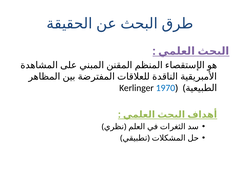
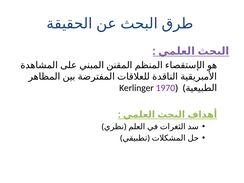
1970 colour: blue -> purple (165, 88)
